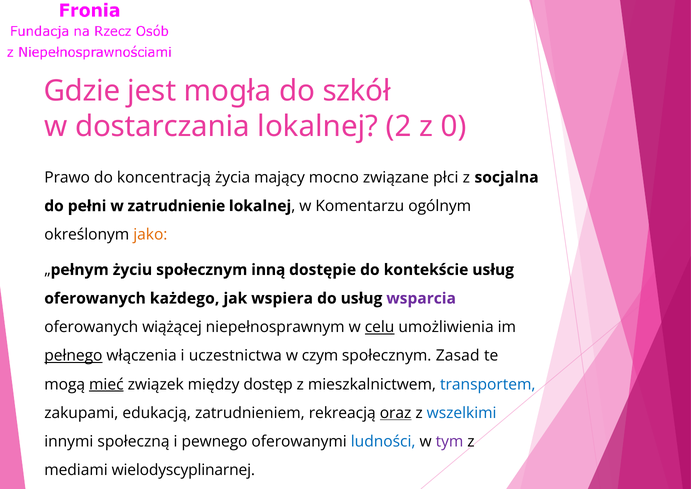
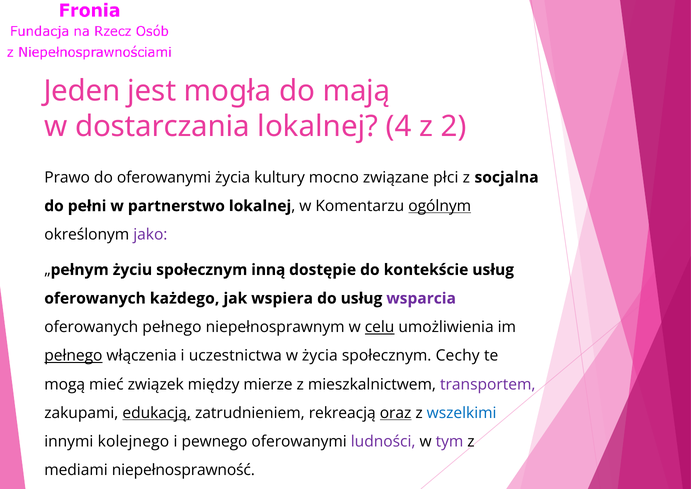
Gdzie: Gdzie -> Jeden (82, 91)
szkół: szkół -> mają (357, 91)
2: 2 -> 4 (399, 126)
0: 0 -> 2 (454, 126)
do koncentracją: koncentracją -> oferowanymi (164, 177)
mający: mający -> kultury (279, 177)
zatrudnienie: zatrudnienie -> partnerstwo (176, 206)
ogólnym underline: none -> present (440, 206)
jako colour: orange -> purple (150, 234)
oferowanych wiążącej: wiążącej -> pełnego (172, 327)
w czym: czym -> życia (320, 355)
Zasad: Zasad -> Cechy (458, 355)
mieć underline: present -> none (106, 384)
dostęp: dostęp -> mierze (268, 384)
transportem colour: blue -> purple (488, 384)
edukacją underline: none -> present (157, 413)
społeczną: społeczną -> kolejnego (133, 441)
ludności colour: blue -> purple (383, 441)
wielodyscyplinarnej: wielodyscyplinarnej -> niepełnosprawność (183, 470)
